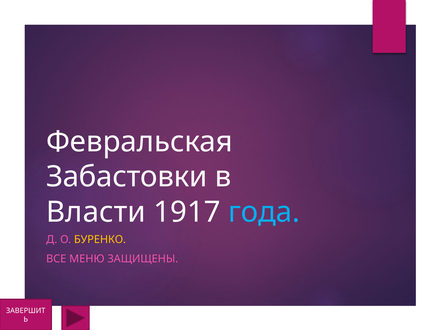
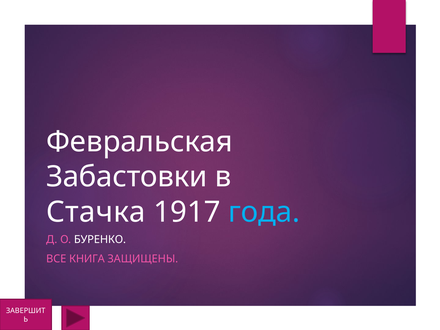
Власти: Власти -> Стачка (96, 212)
БУРЕНКО colour: yellow -> white (100, 239)
МЕНЮ: МЕНЮ -> КНИГА (87, 259)
